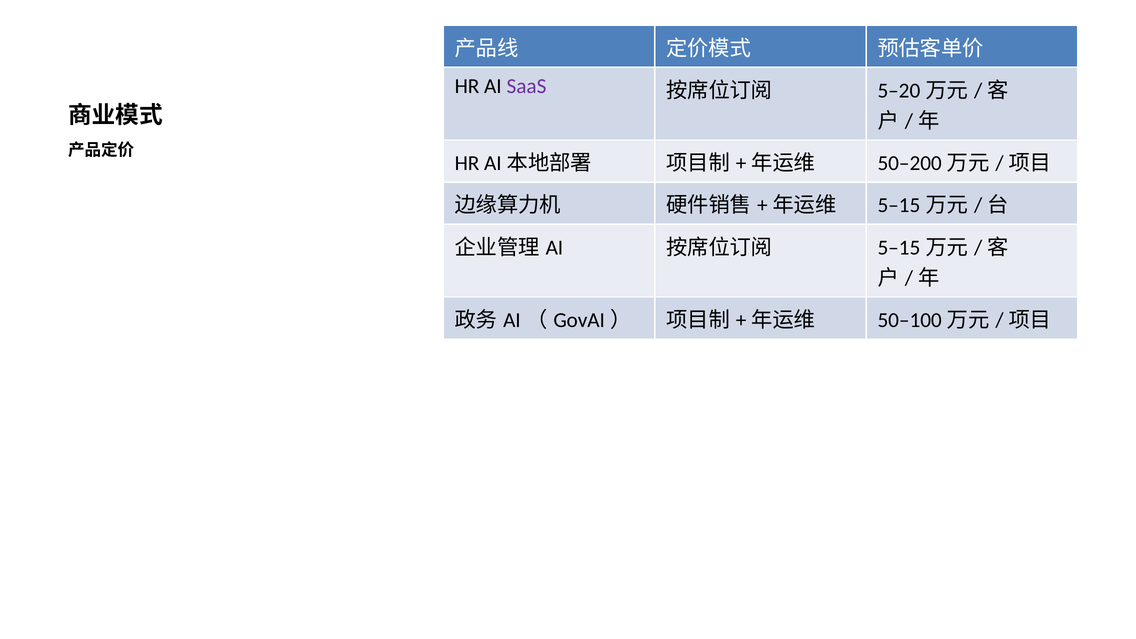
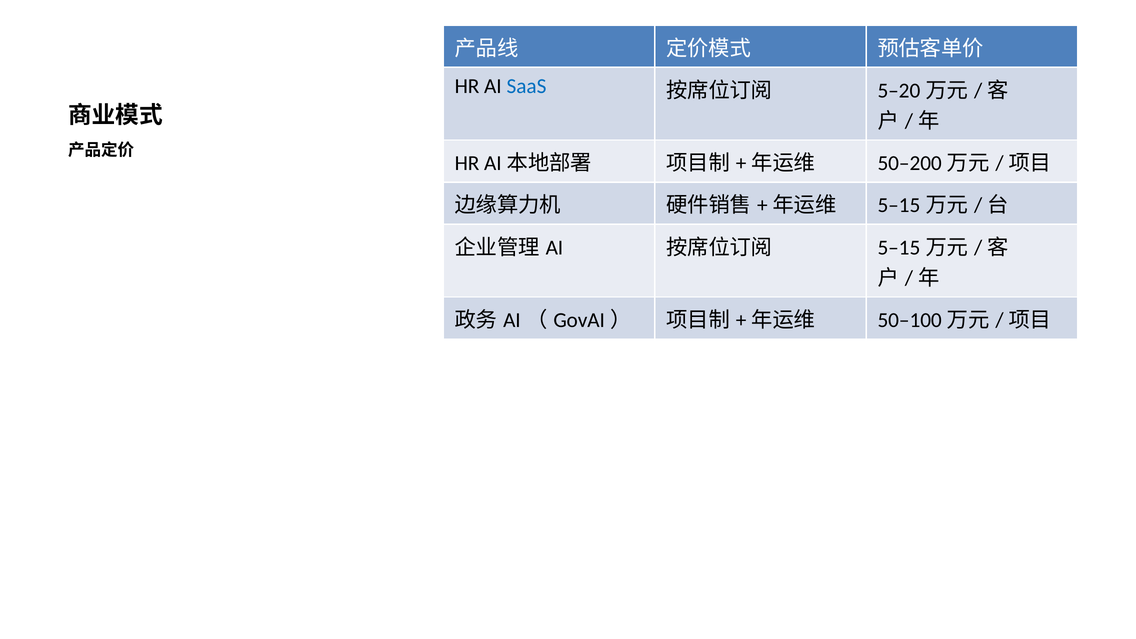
SaaS colour: purple -> blue (526, 86)
